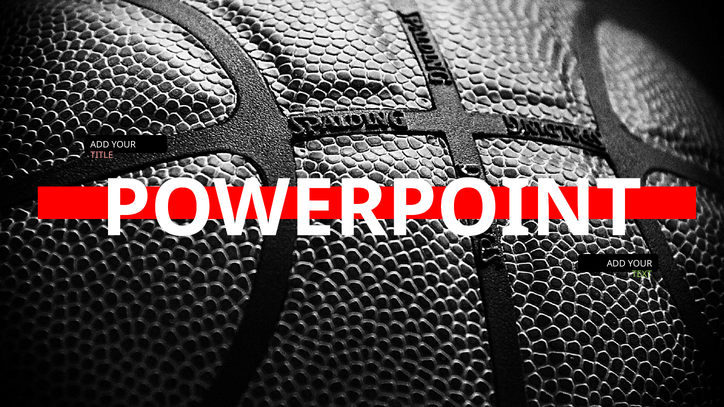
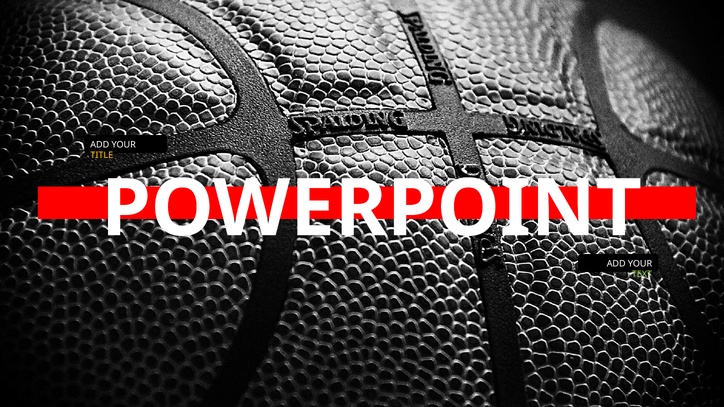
TITLE colour: pink -> yellow (102, 155)
